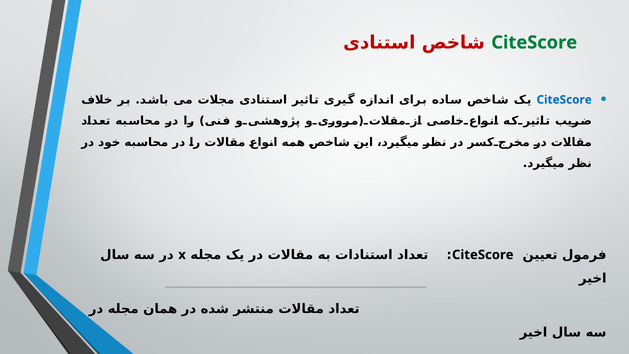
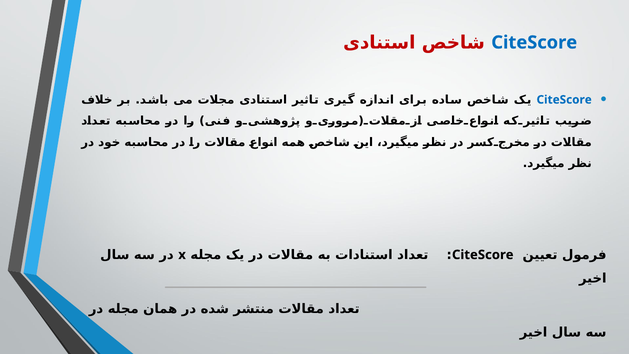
CiteScore colour: green -> blue (534, 42)
